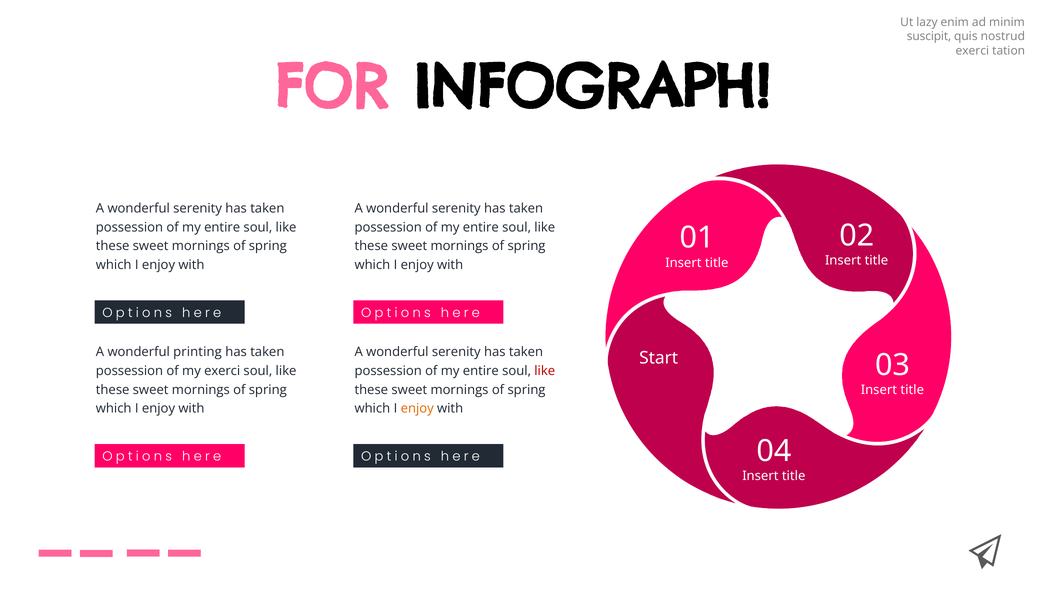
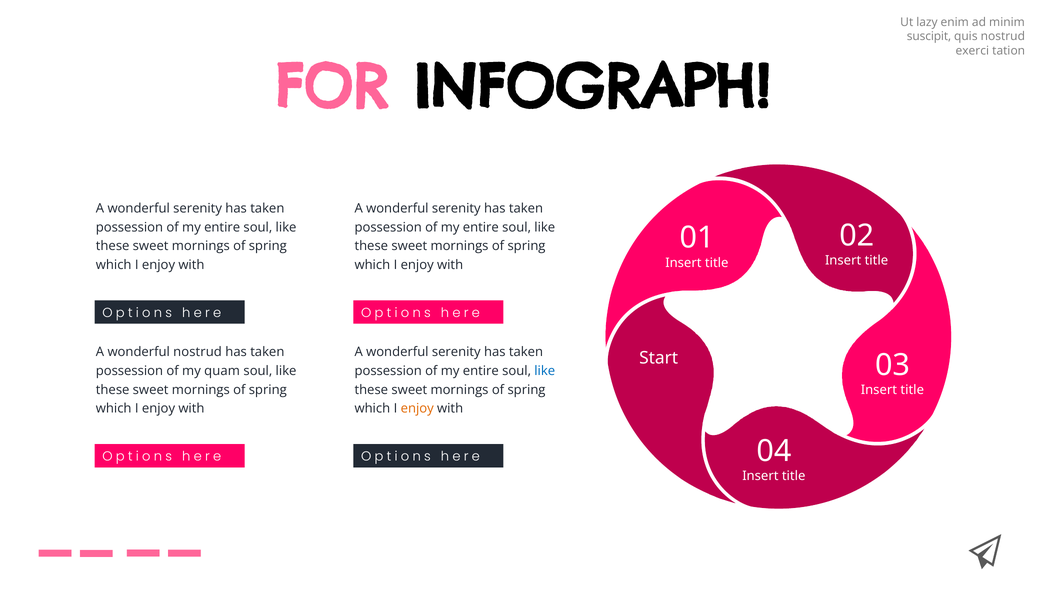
wonderful printing: printing -> nostrud (198, 352)
my exerci: exerci -> quam (222, 371)
like colour: red -> blue (545, 371)
